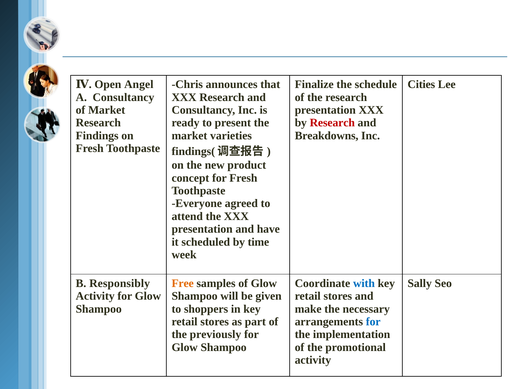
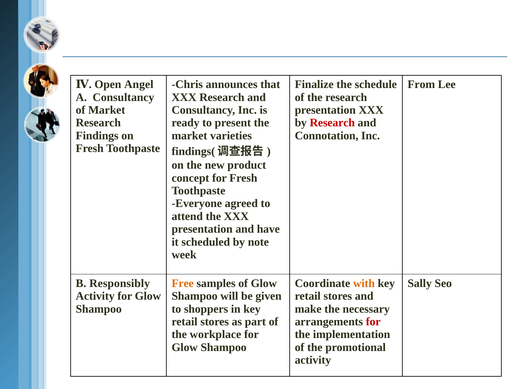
Cities: Cities -> From (421, 85)
Breakdowns: Breakdowns -> Connotation (327, 136)
time: time -> note (258, 242)
with colour: blue -> orange (364, 283)
for colour: blue -> red (373, 322)
previously: previously -> workplace (215, 335)
